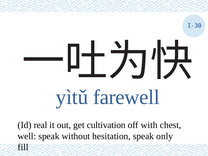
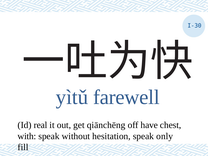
cultivation: cultivation -> qiānchēng (106, 125)
with: with -> have (149, 125)
well: well -> with (27, 136)
